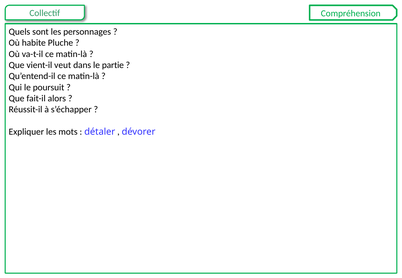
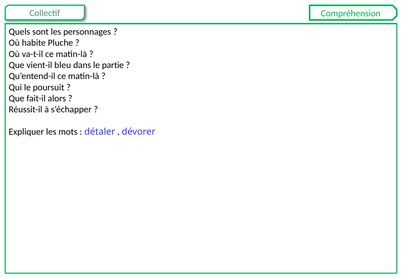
veut: veut -> bleu (63, 65)
